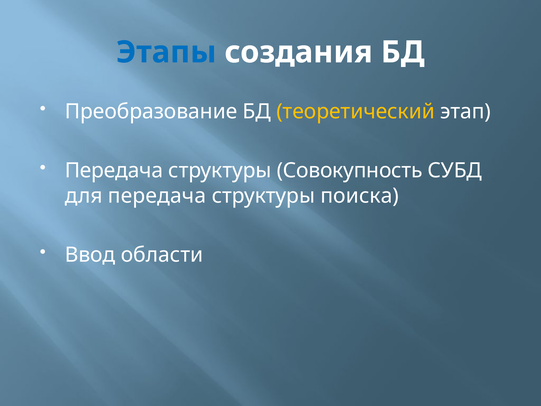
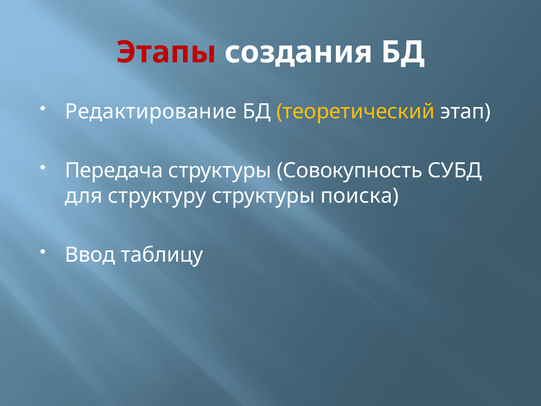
Этапы colour: blue -> red (166, 52)
Преобразование: Преобразование -> Редактирование (151, 111)
для передача: передача -> структуру (157, 196)
области: области -> таблицу (162, 255)
